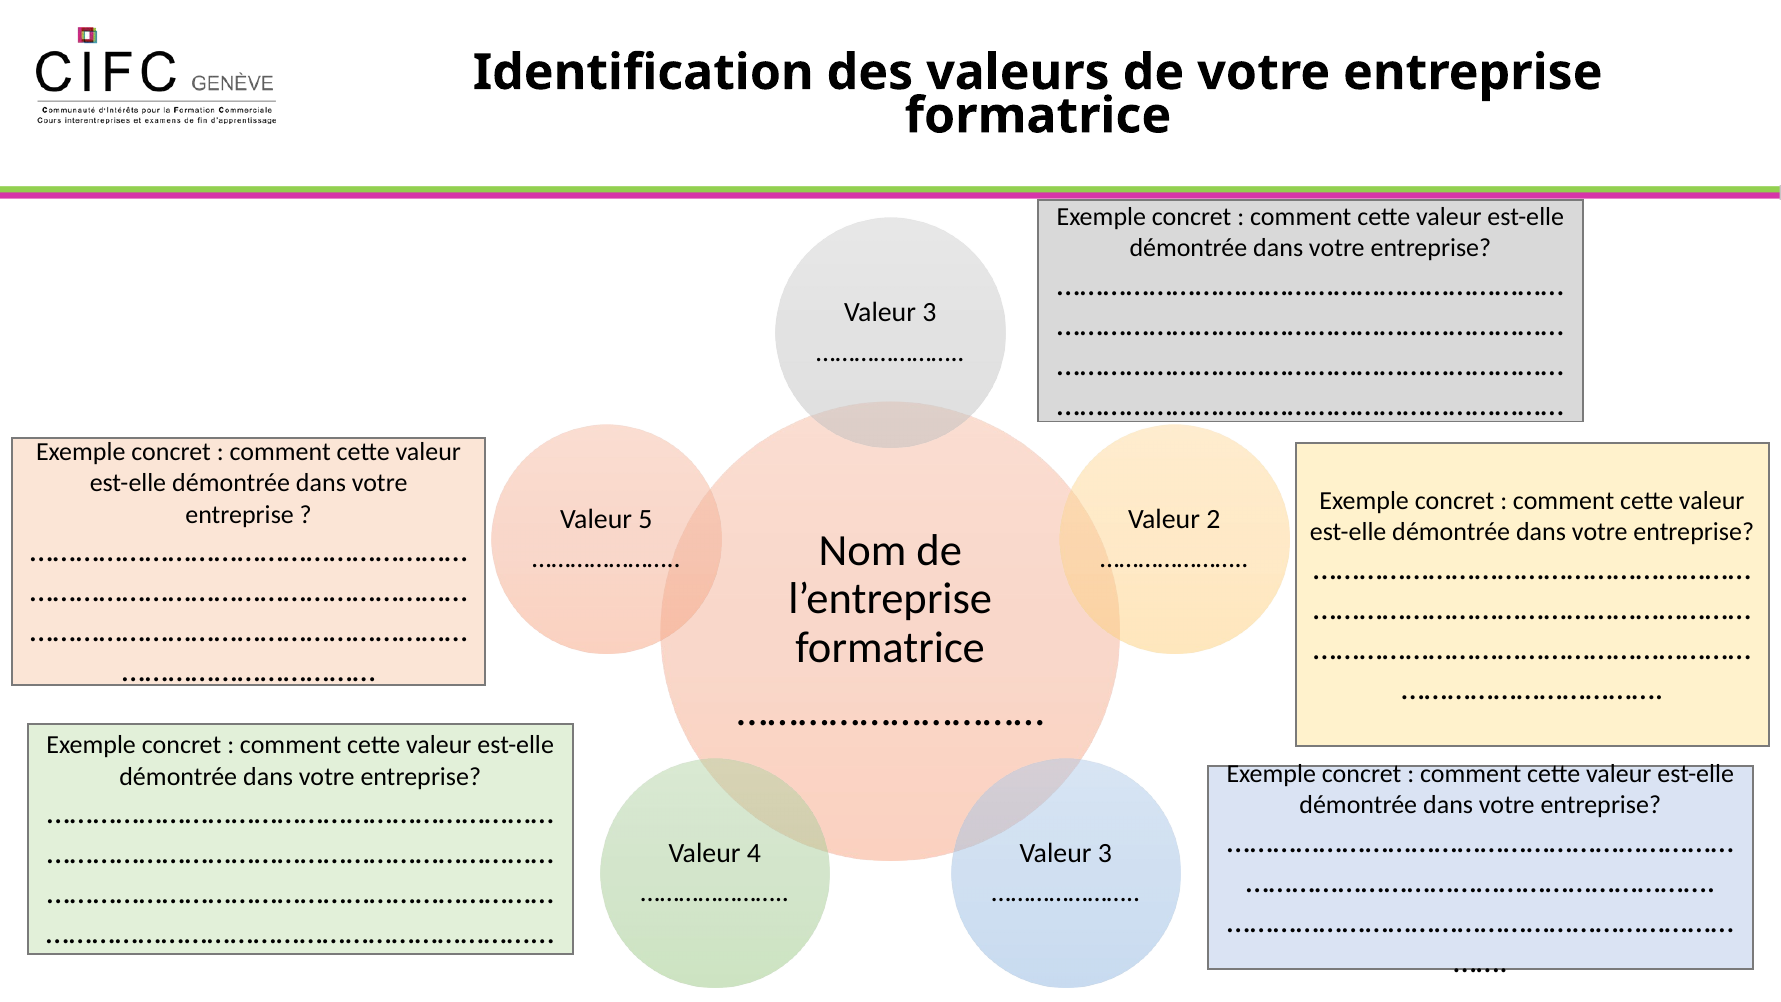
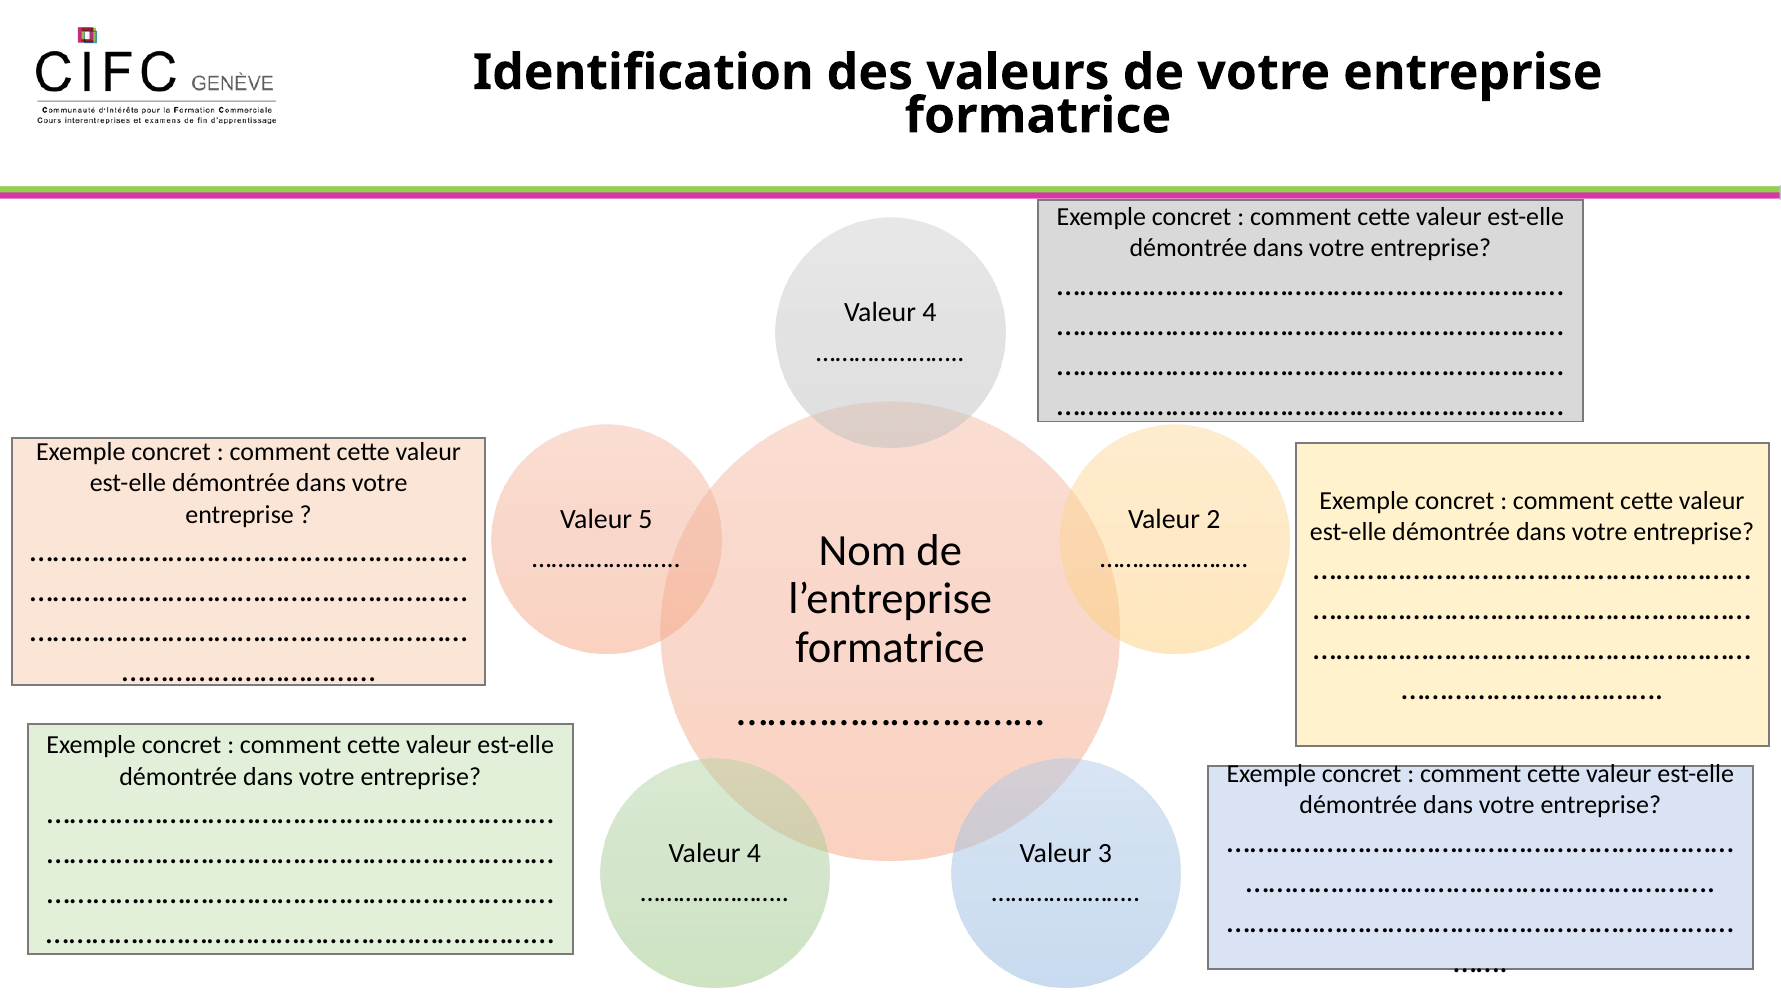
3: 3 -> 4 (929, 313)
